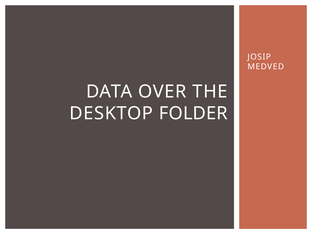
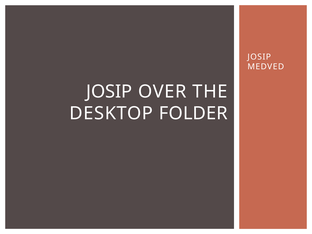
DATA: DATA -> JOSIP (109, 92)
